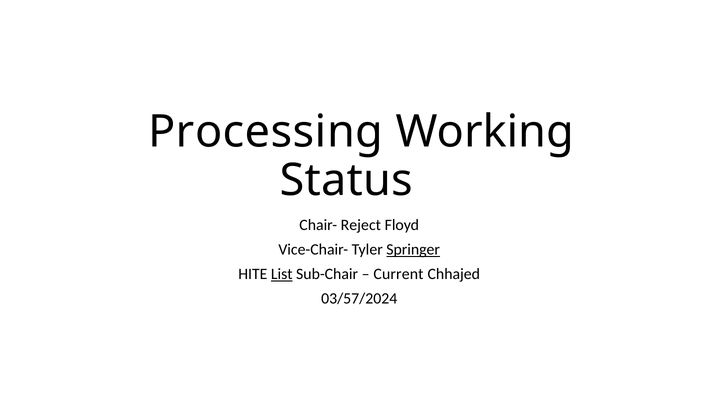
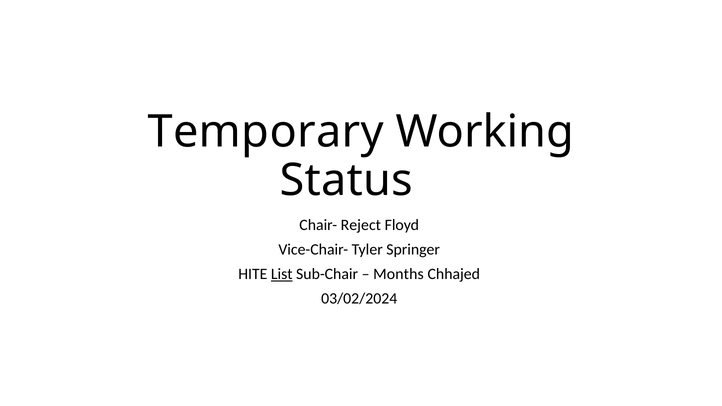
Processing: Processing -> Temporary (266, 132)
Springer underline: present -> none (413, 250)
Current: Current -> Months (398, 274)
03/57/2024: 03/57/2024 -> 03/02/2024 (359, 299)
